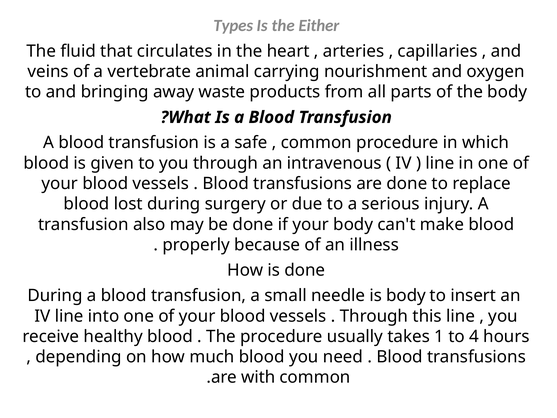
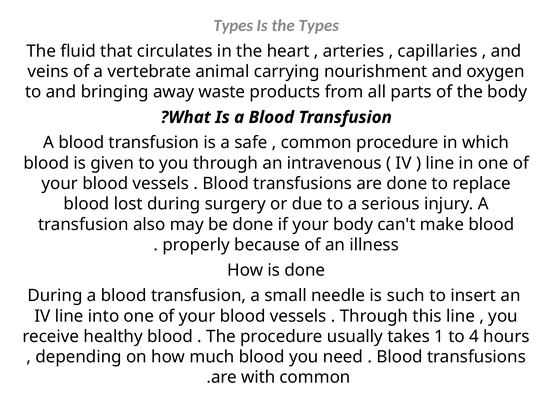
the Either: Either -> Types (319, 26)
is body: body -> such (406, 295)
